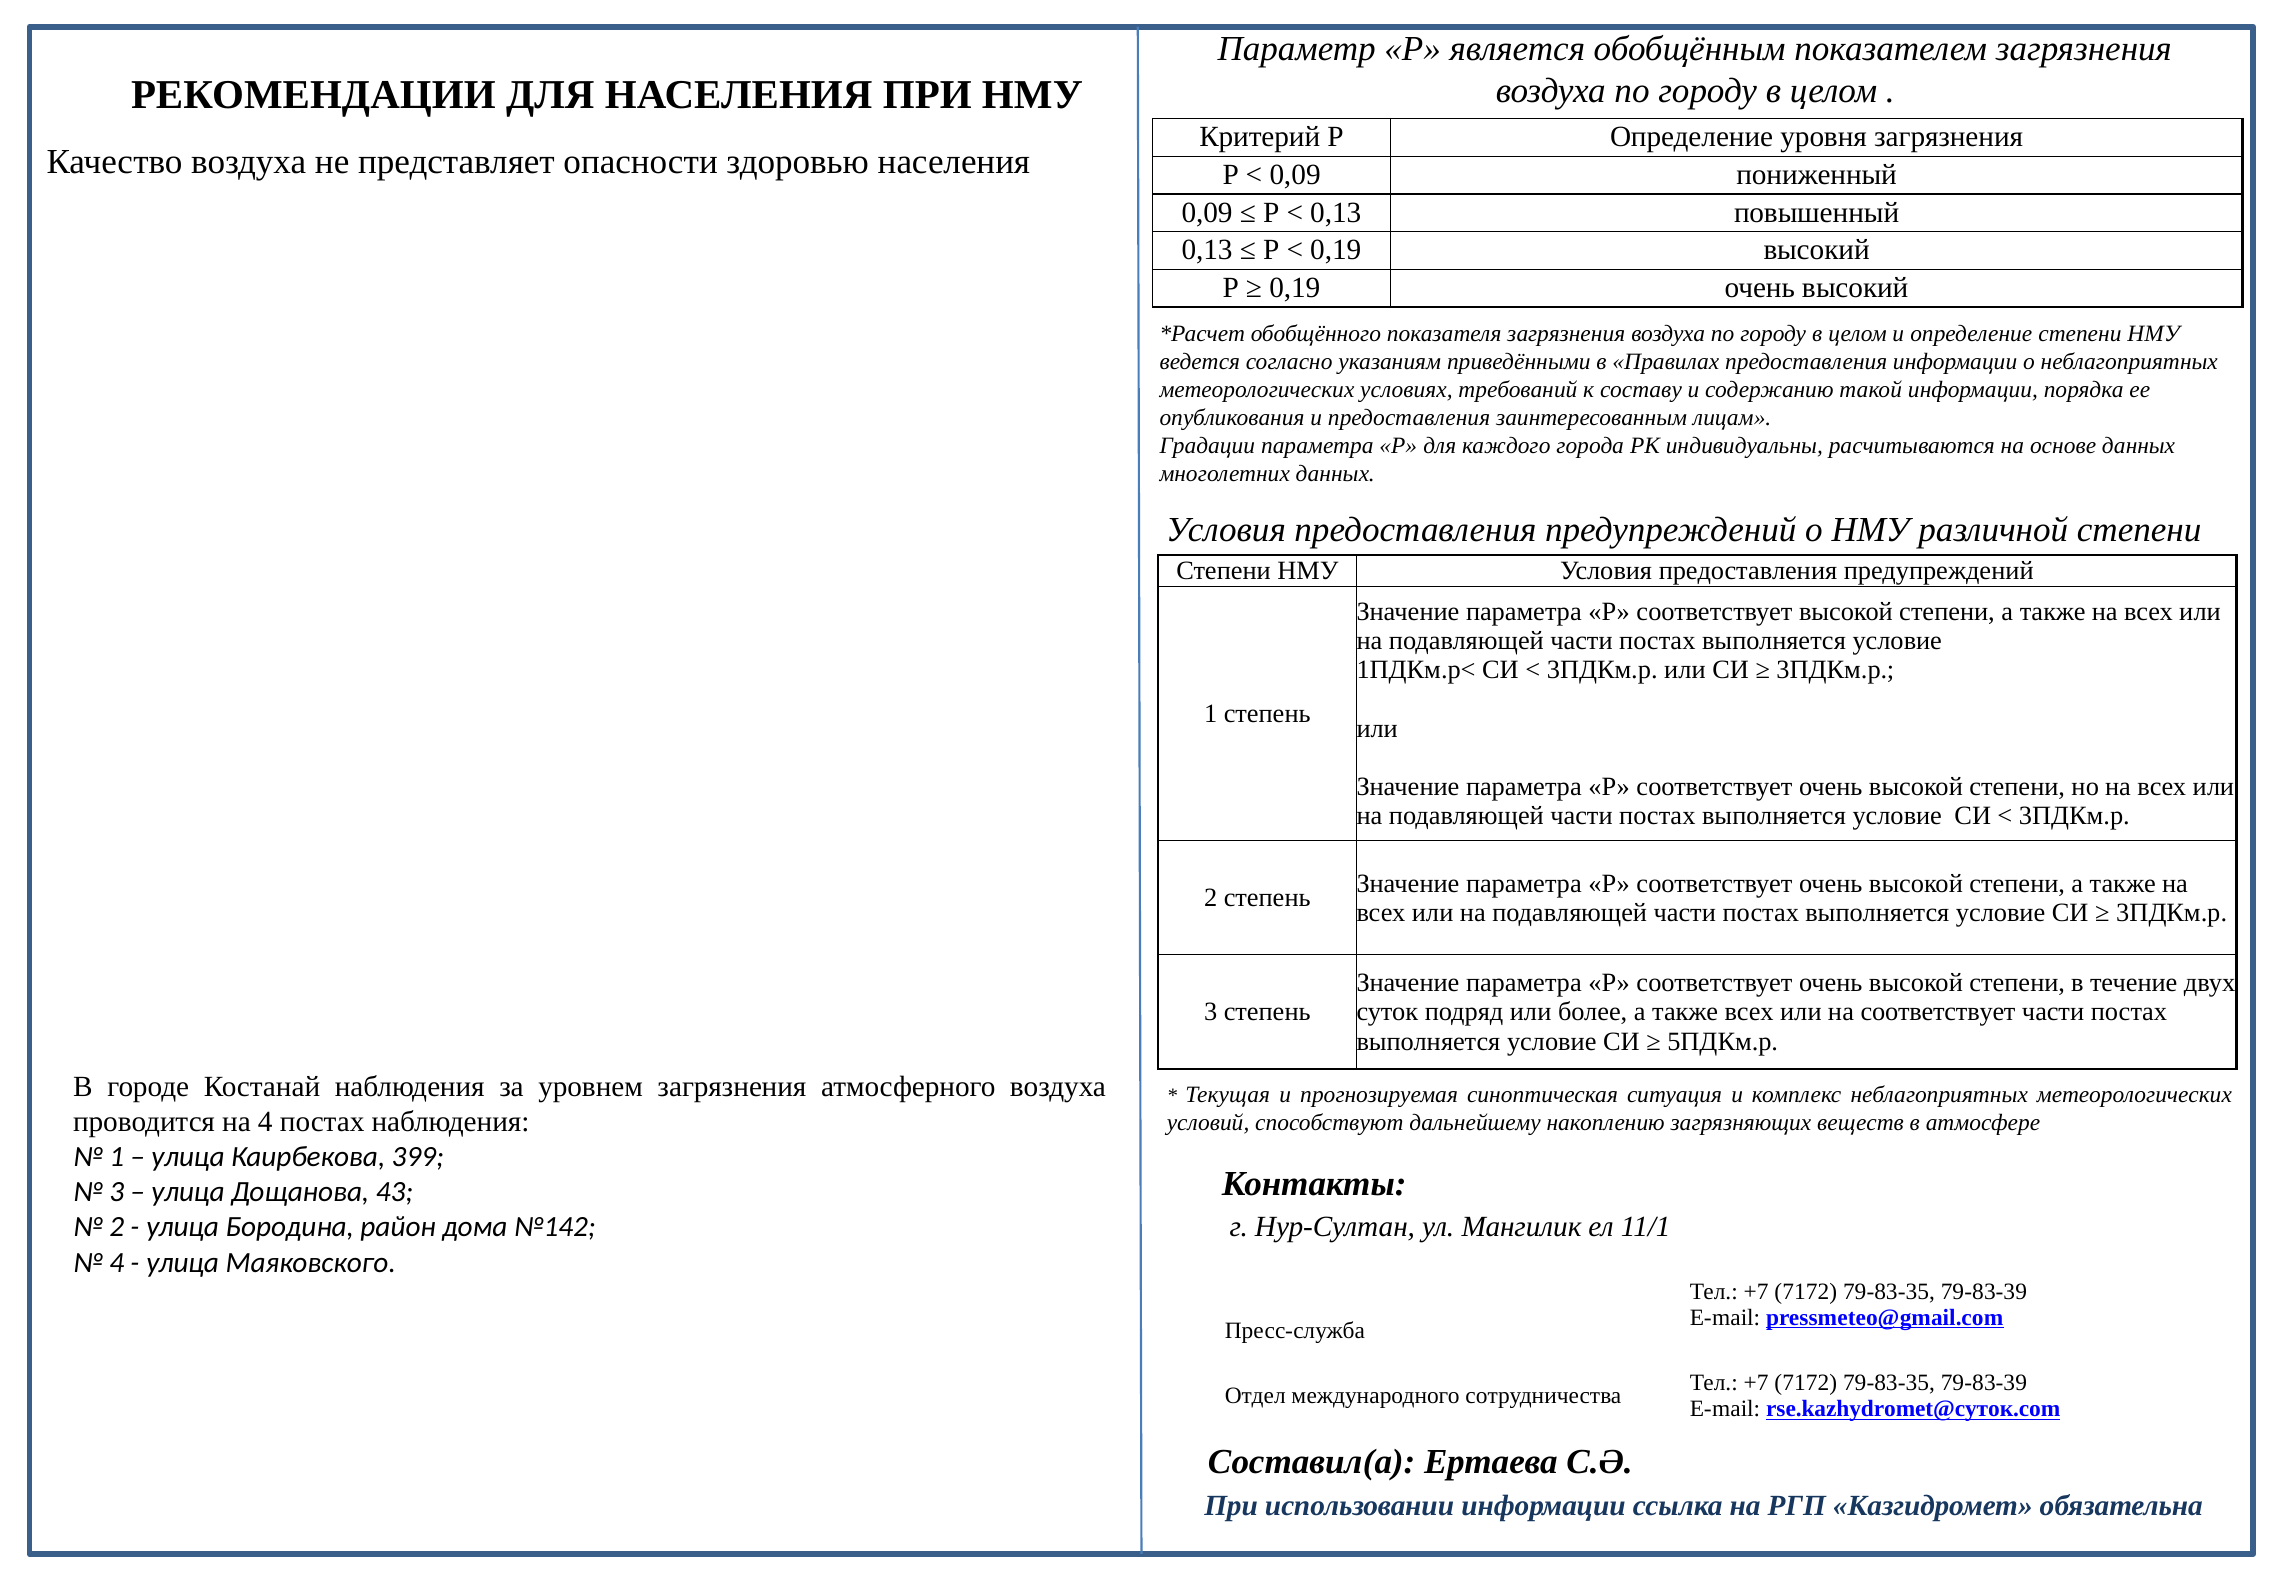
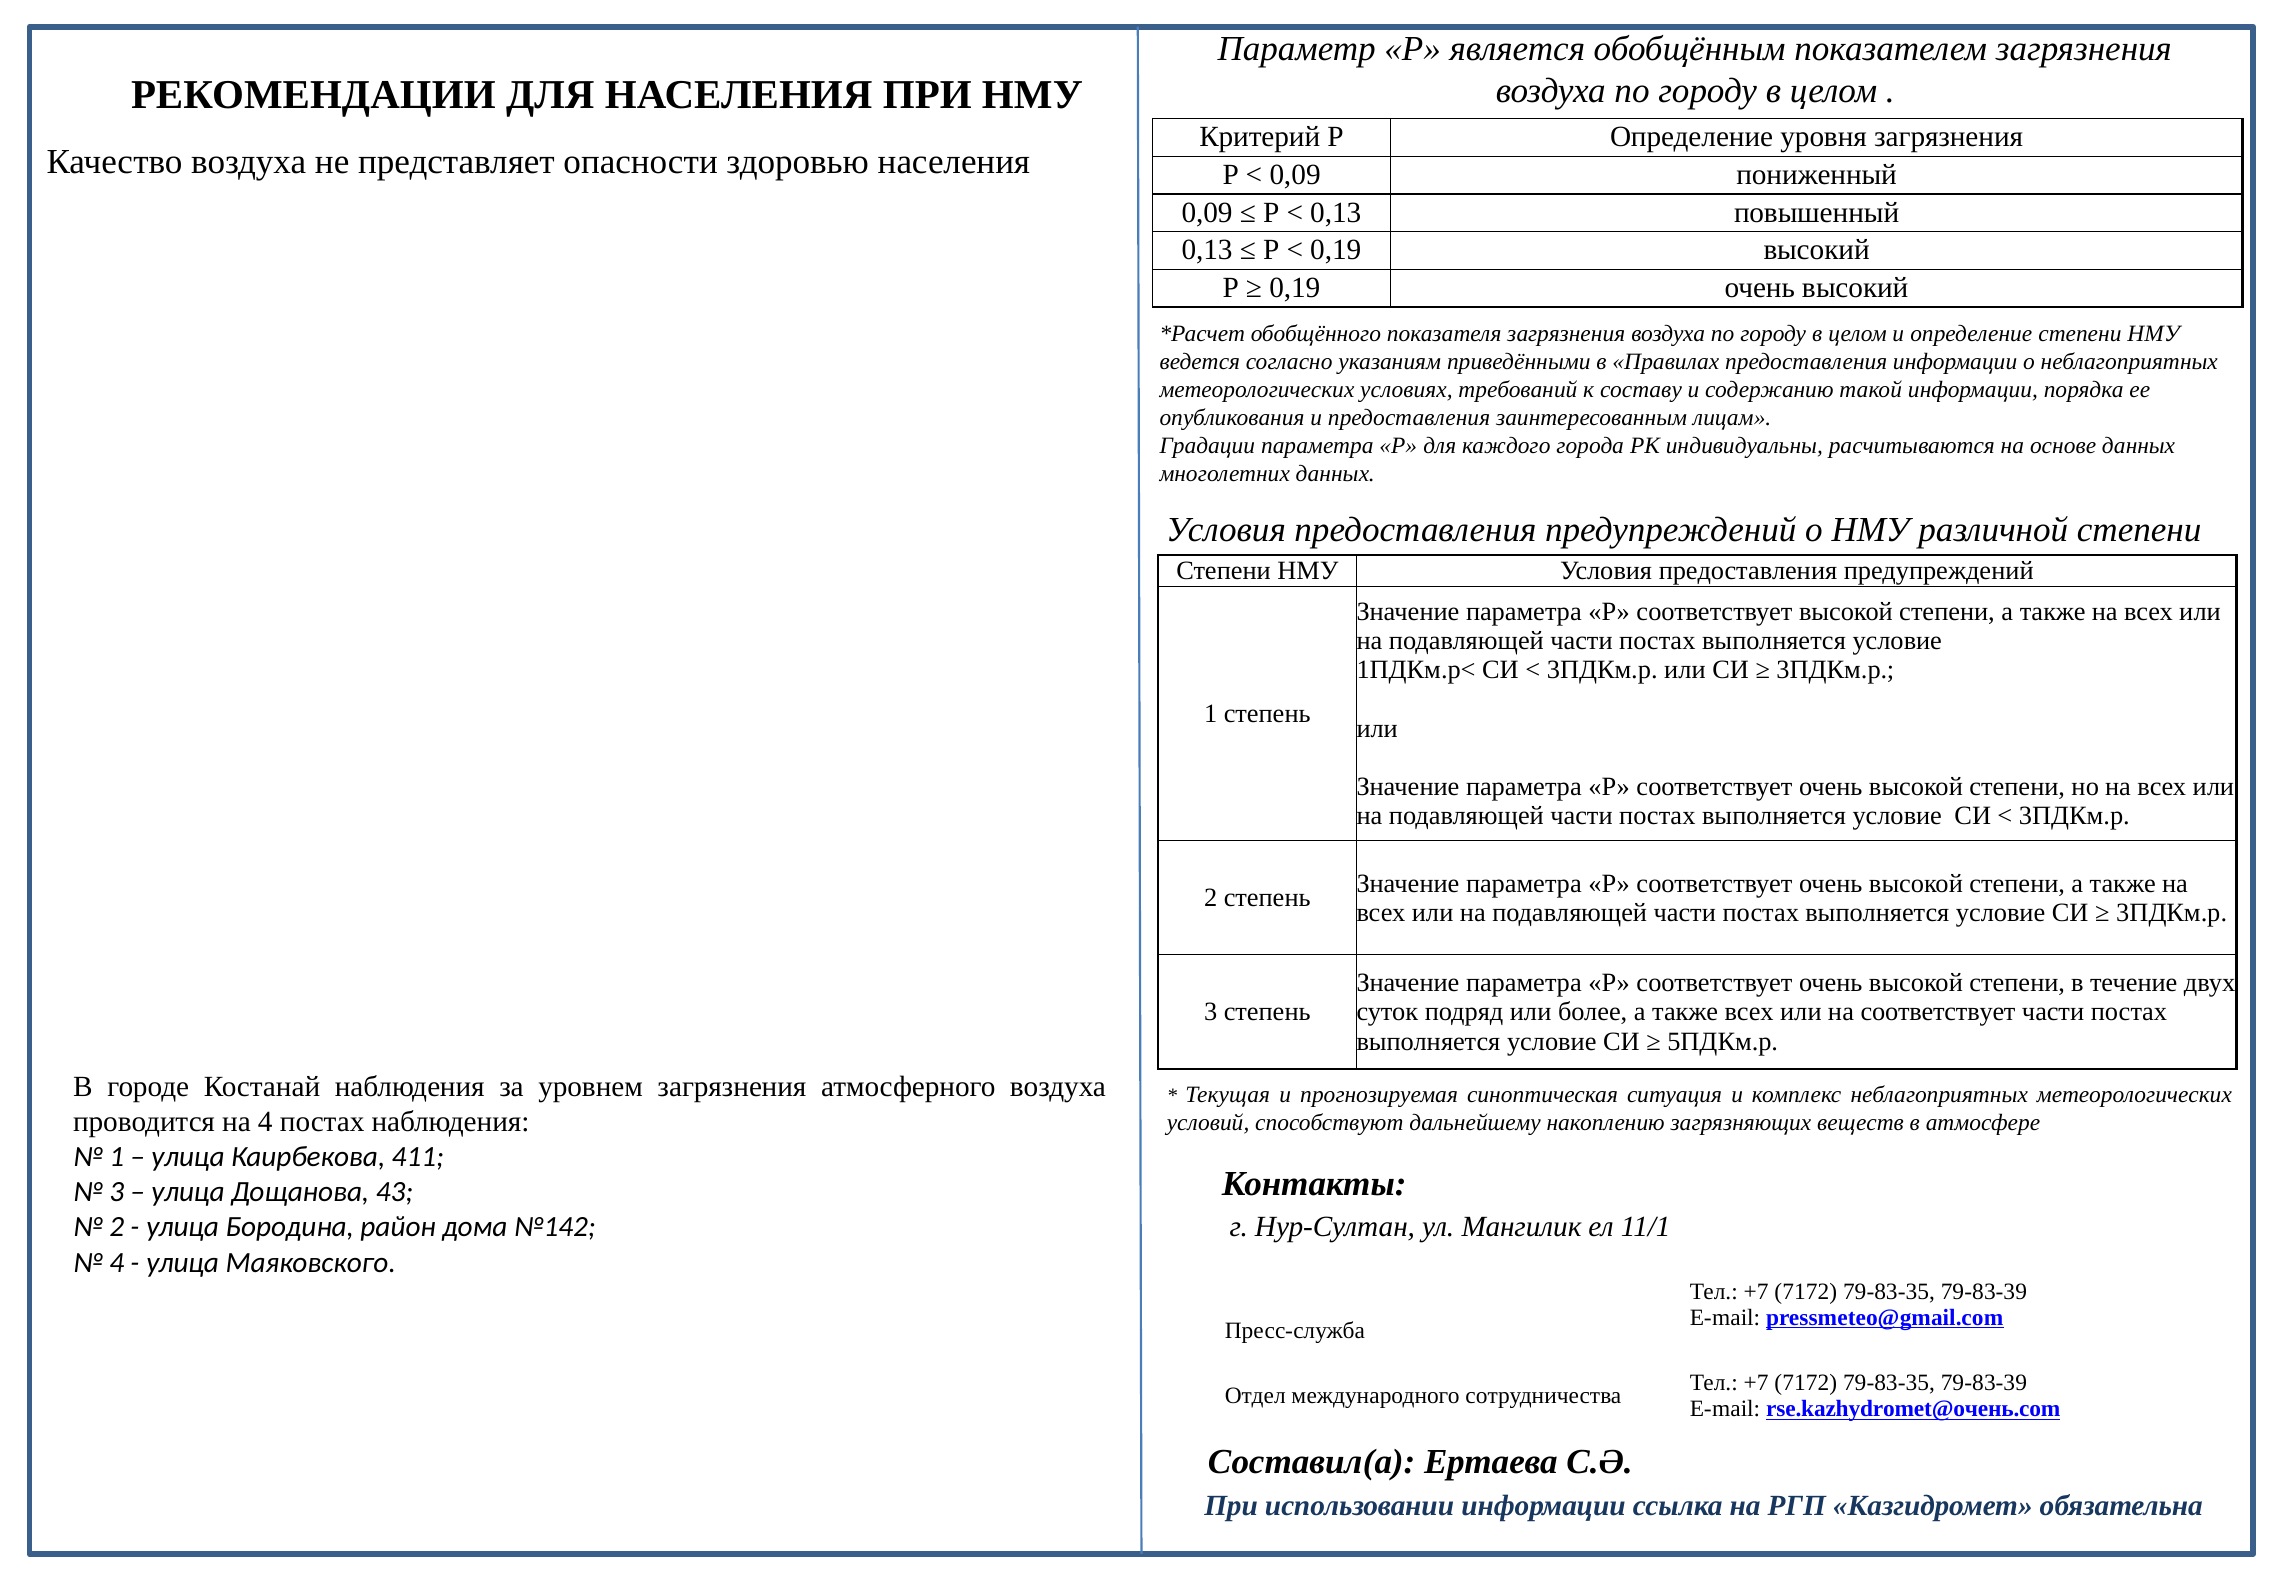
399: 399 -> 411 (418, 1156)
rse.kazhydromet@суток.com: rse.kazhydromet@суток.com -> rse.kazhydromet@очень.com (1913, 1408)
